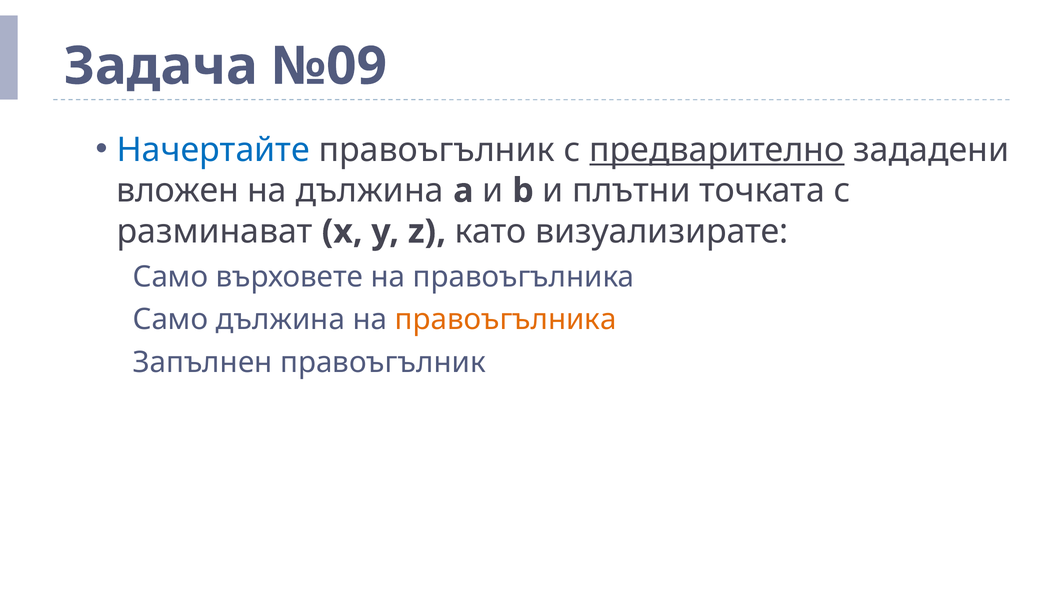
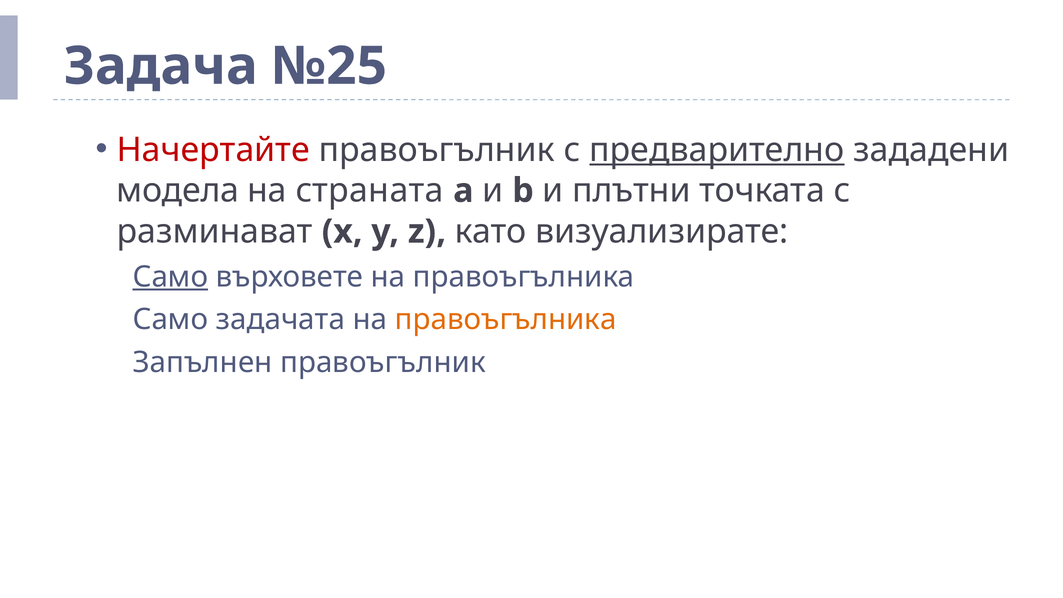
№09: №09 -> №25 (329, 66)
Начертайте colour: blue -> red (213, 150)
вложен: вложен -> модела (178, 191)
на дължина: дължина -> страната (370, 191)
Само underline: none -> present (170, 277)
Само дължина: дължина -> задачата (281, 320)
